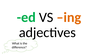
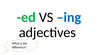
ing colour: orange -> blue (69, 17)
